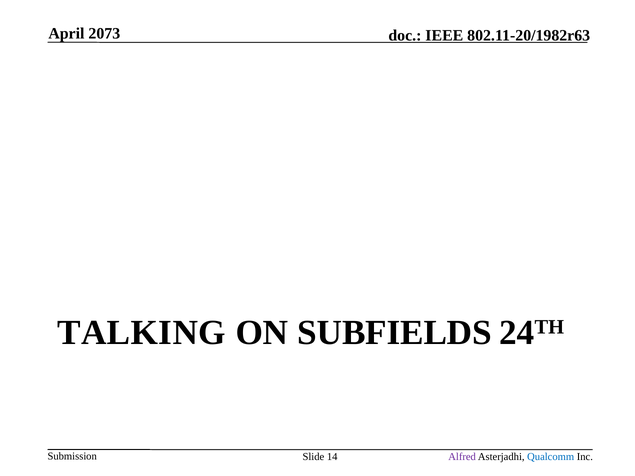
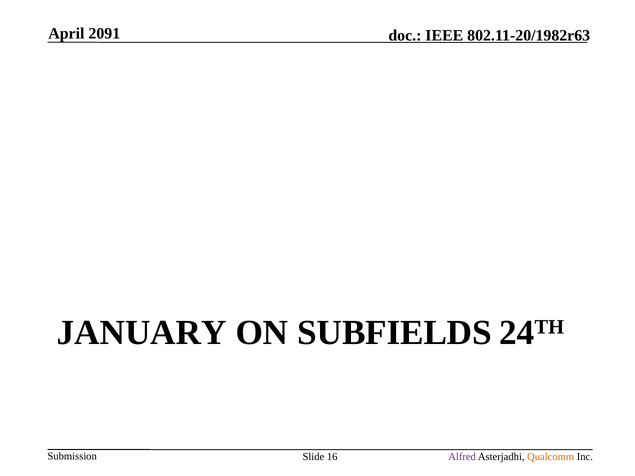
2073: 2073 -> 2091 (104, 34)
TALKING: TALKING -> JANUARY (142, 333)
14: 14 -> 16 (332, 457)
Qualcomm colour: blue -> orange (551, 457)
